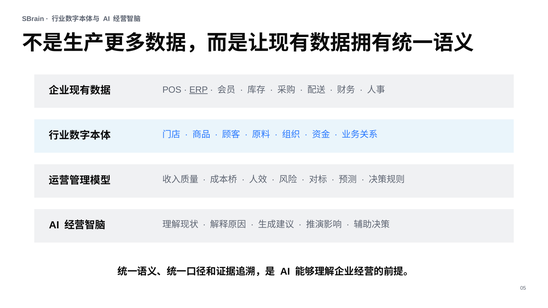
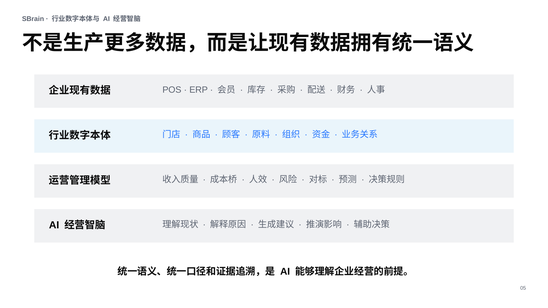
ERP underline: present -> none (199, 90)
